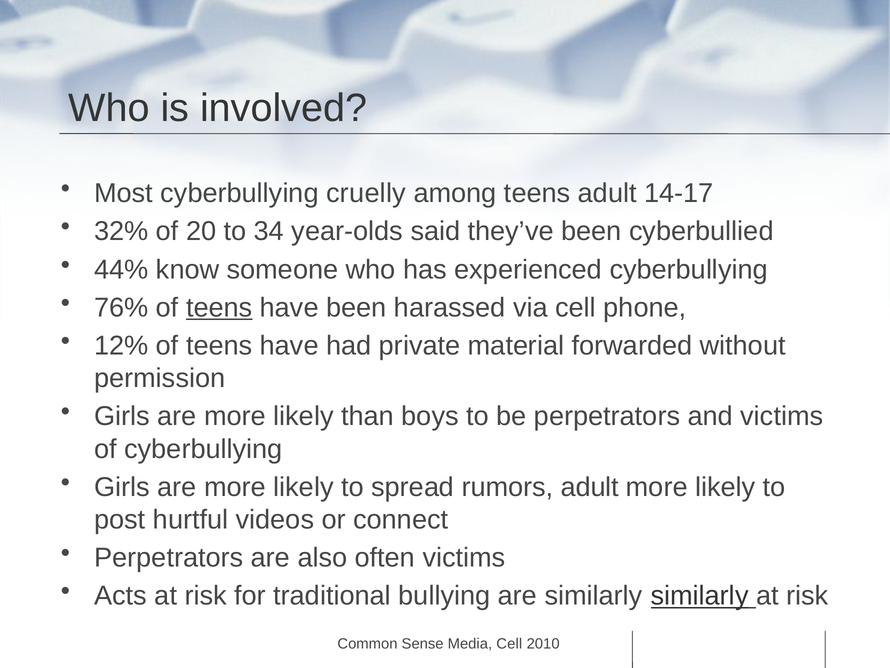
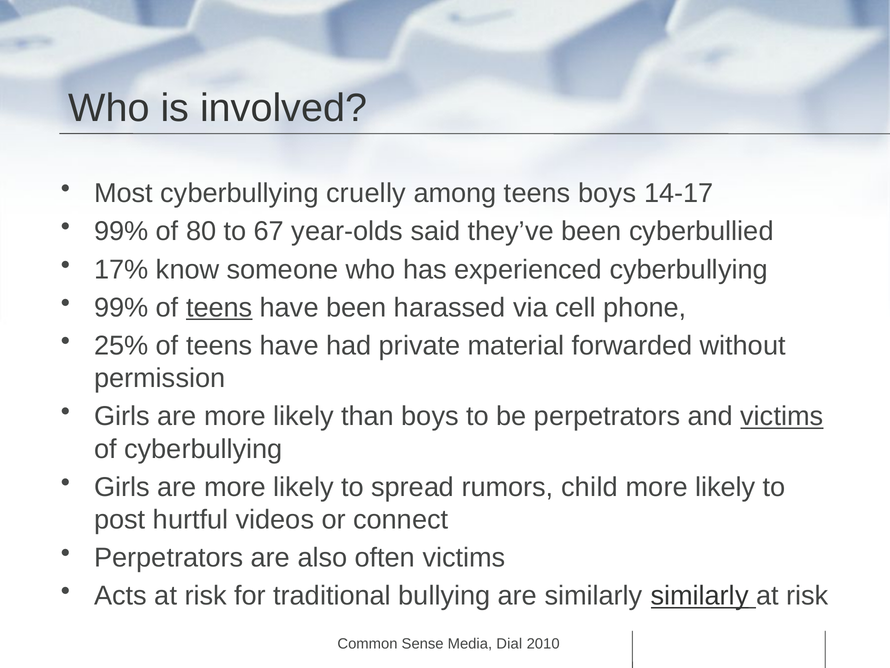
teens adult: adult -> boys (607, 193)
32%: 32% -> 99% (121, 231)
20: 20 -> 80 (201, 231)
34: 34 -> 67 (269, 231)
44%: 44% -> 17% (121, 269)
76%: 76% -> 99% (121, 307)
12%: 12% -> 25% (121, 345)
victims underline: none -> present (782, 416)
rumors adult: adult -> child (590, 487)
Media Cell: Cell -> Dial (509, 644)
